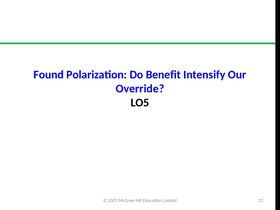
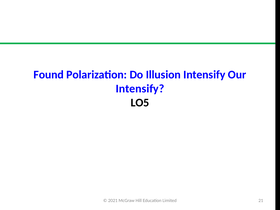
Benefit: Benefit -> Illusion (163, 75)
Override: Override -> Intensify (140, 89)
